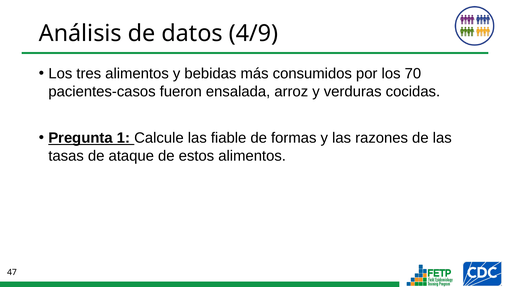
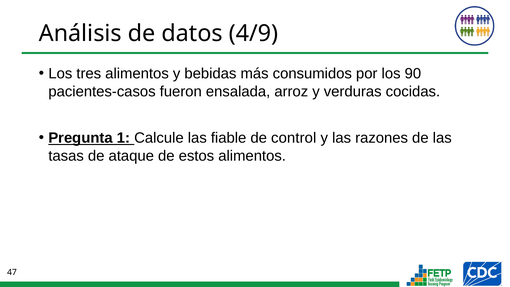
70: 70 -> 90 (413, 74)
formas: formas -> control (294, 138)
